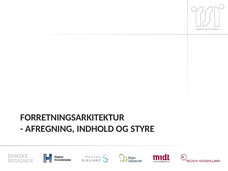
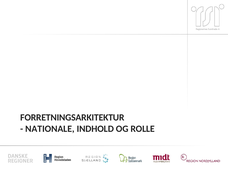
AFREGNING: AFREGNING -> NATIONALE (50, 129)
STYRE: STYRE -> ROLLE (143, 129)
